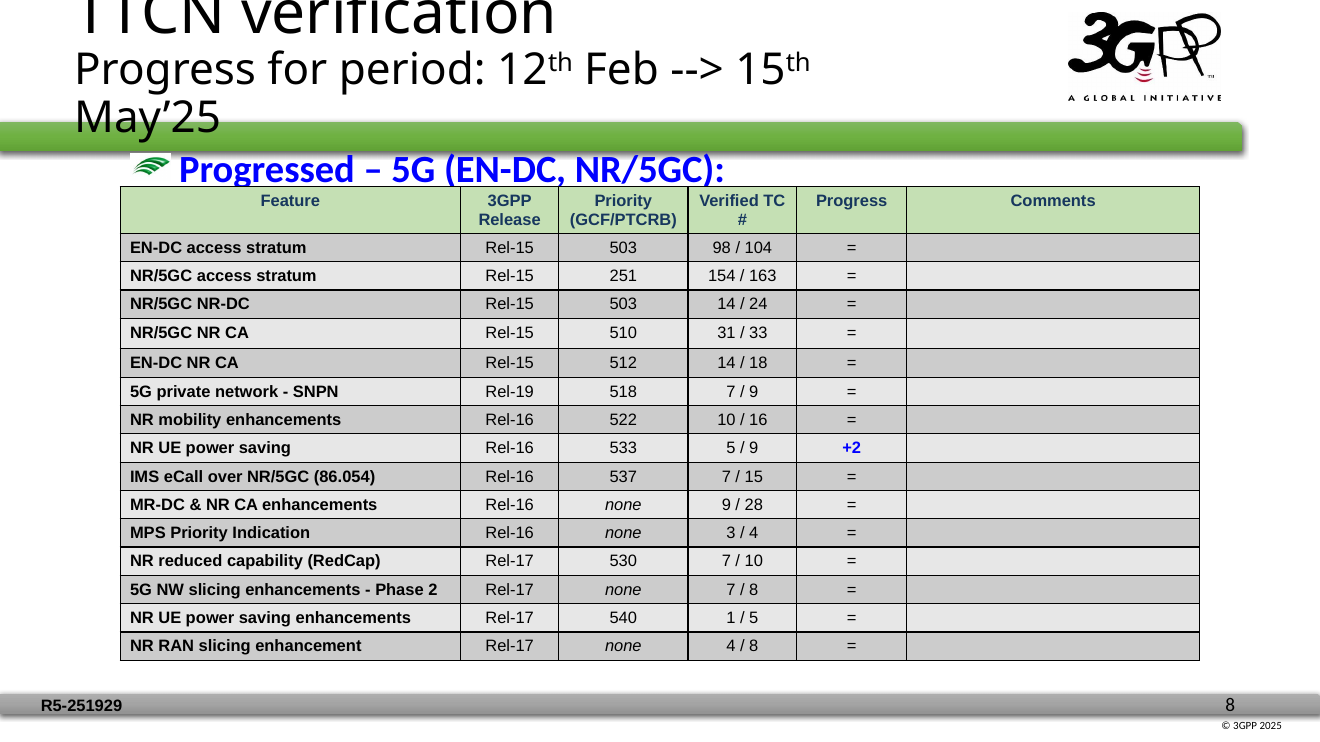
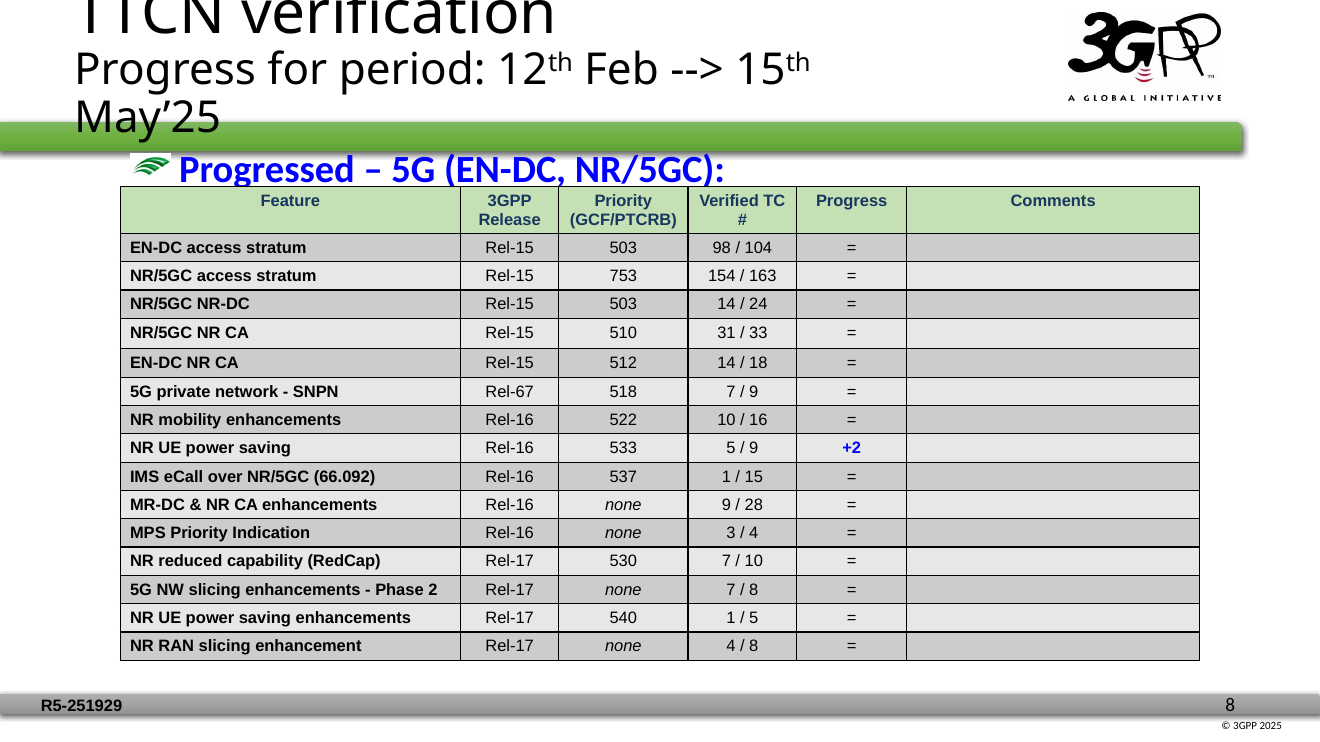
251: 251 -> 753 (623, 276)
Rel-19: Rel-19 -> Rel-67 (510, 392)
86.054: 86.054 -> 66.092 (345, 477)
537 7: 7 -> 1 (726, 477)
